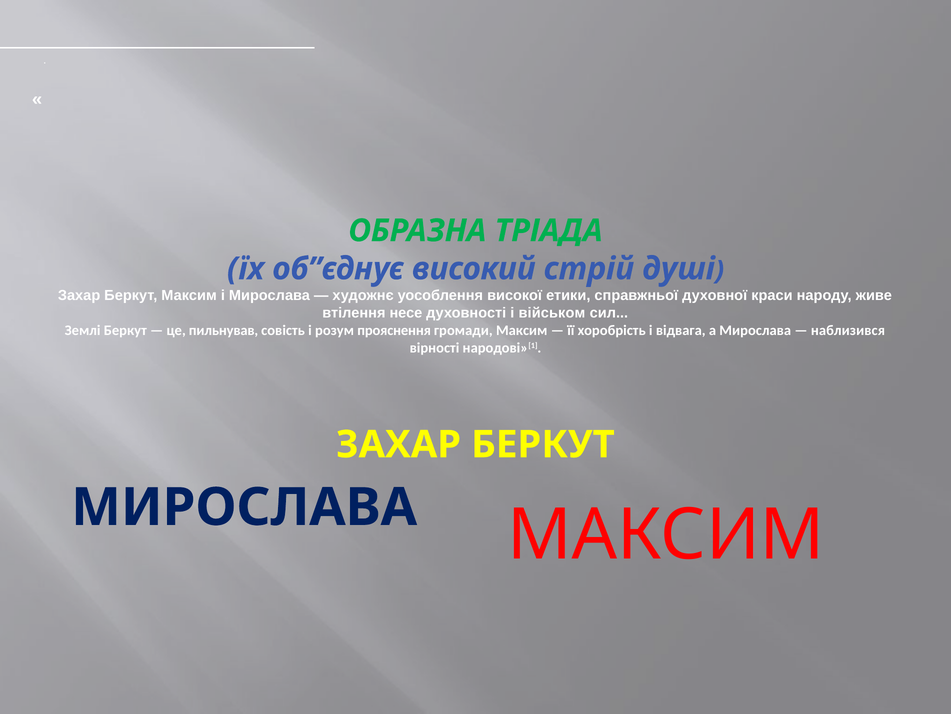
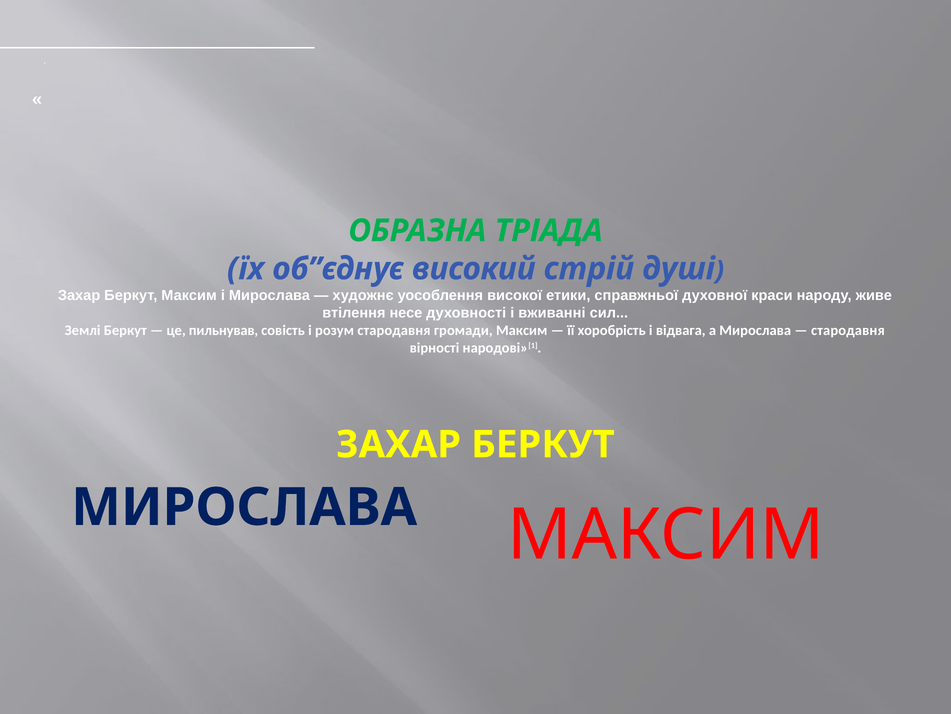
військом: військом -> вживанні (552, 312)
розум прояснення: прояснення -> стародавня (394, 330)
наблизився: наблизився -> стародавня (848, 330)
